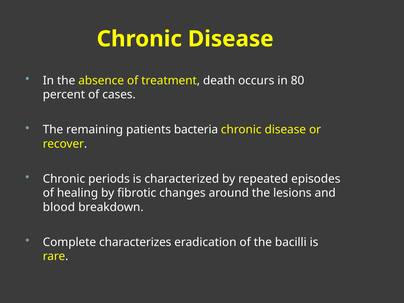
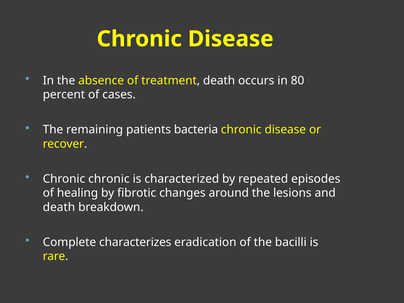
Chronic periods: periods -> chronic (109, 179)
blood: blood -> death (59, 207)
